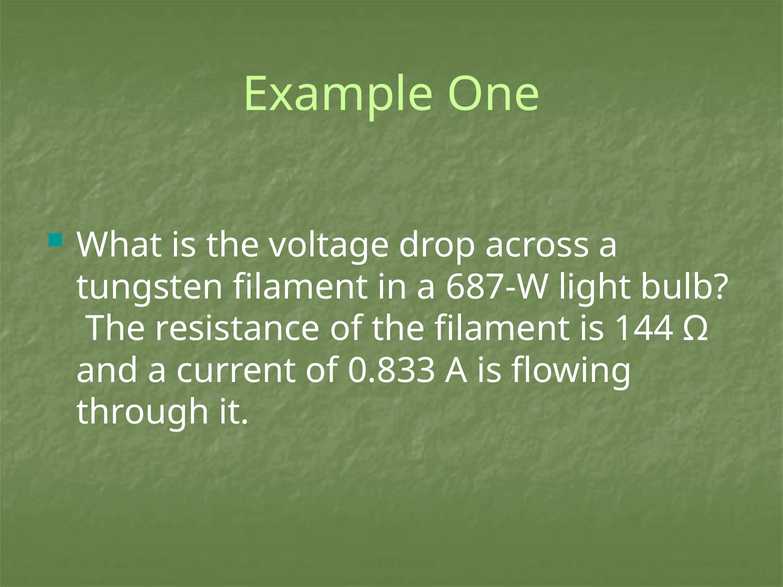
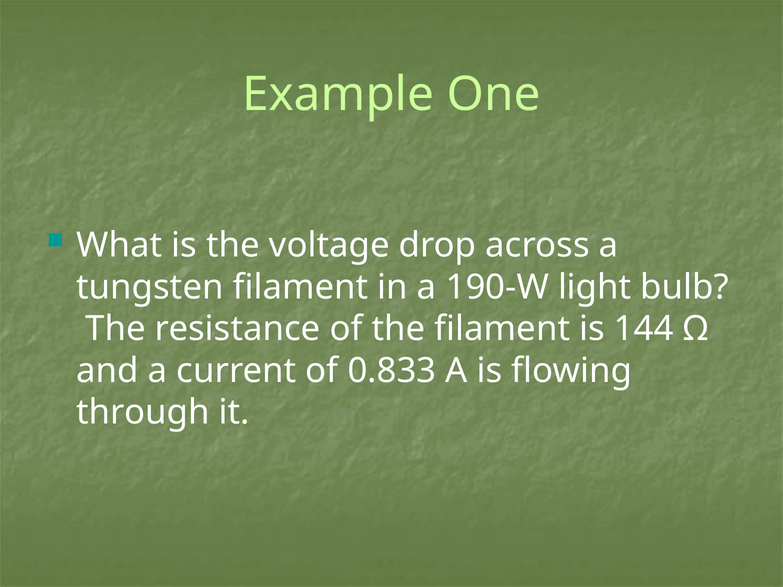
687-W: 687-W -> 190-W (497, 287)
